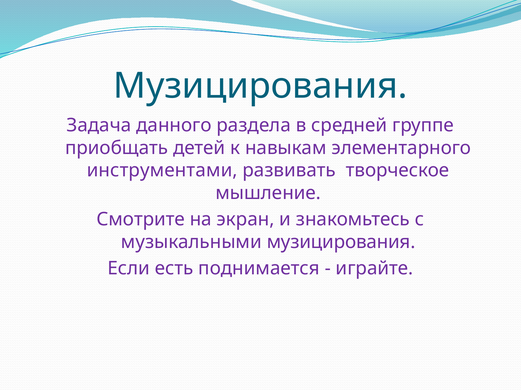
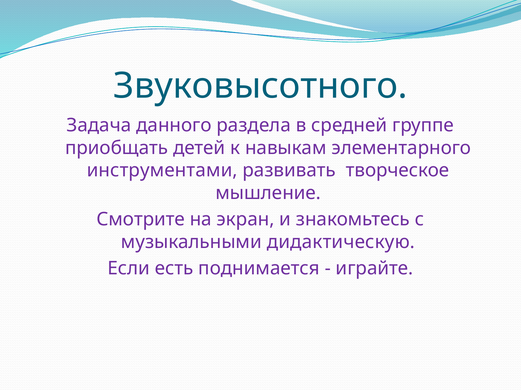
Музицирования: Музицирования -> Звуковысотного (260, 86)
музыкальными музицирования: музицирования -> дидактическую (341, 242)
